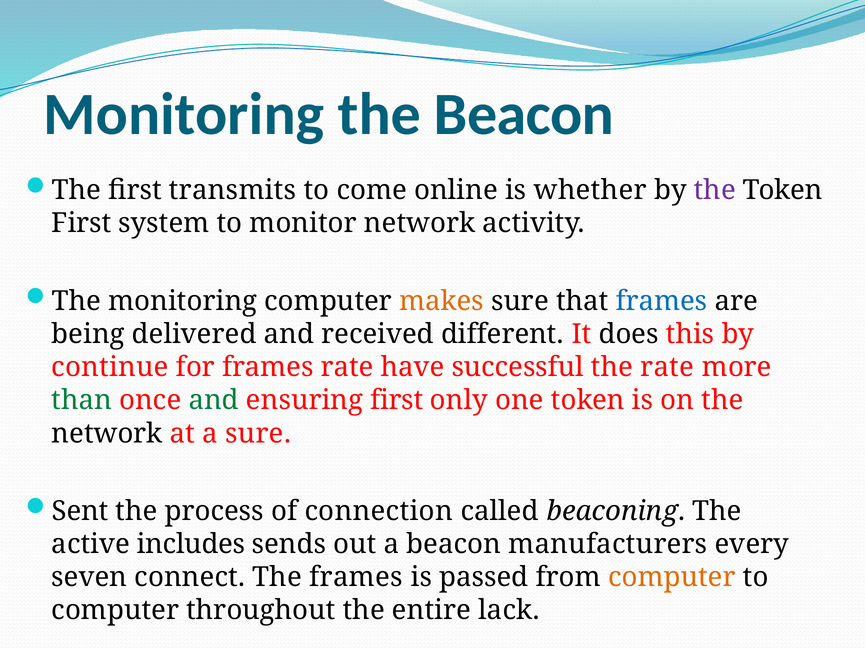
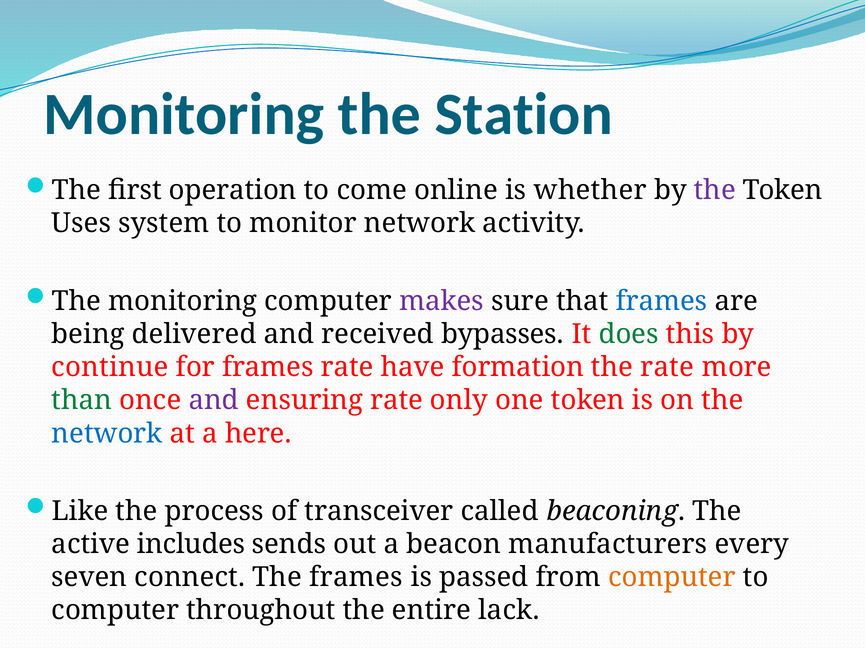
the Beacon: Beacon -> Station (524, 115)
transmits: transmits -> operation (233, 190)
First: First -> Uses (81, 224)
makes colour: orange -> purple (442, 301)
different: different -> bypasses (502, 335)
does colour: black -> green (629, 335)
successful: successful -> formation (518, 368)
and colour: green -> purple (214, 401)
ensuring first: first -> rate (397, 401)
network colour: black -> blue (107, 434)
a sure: sure -> here (258, 434)
Sent: Sent -> Like (80, 512)
connection: connection -> transceiver (379, 512)
